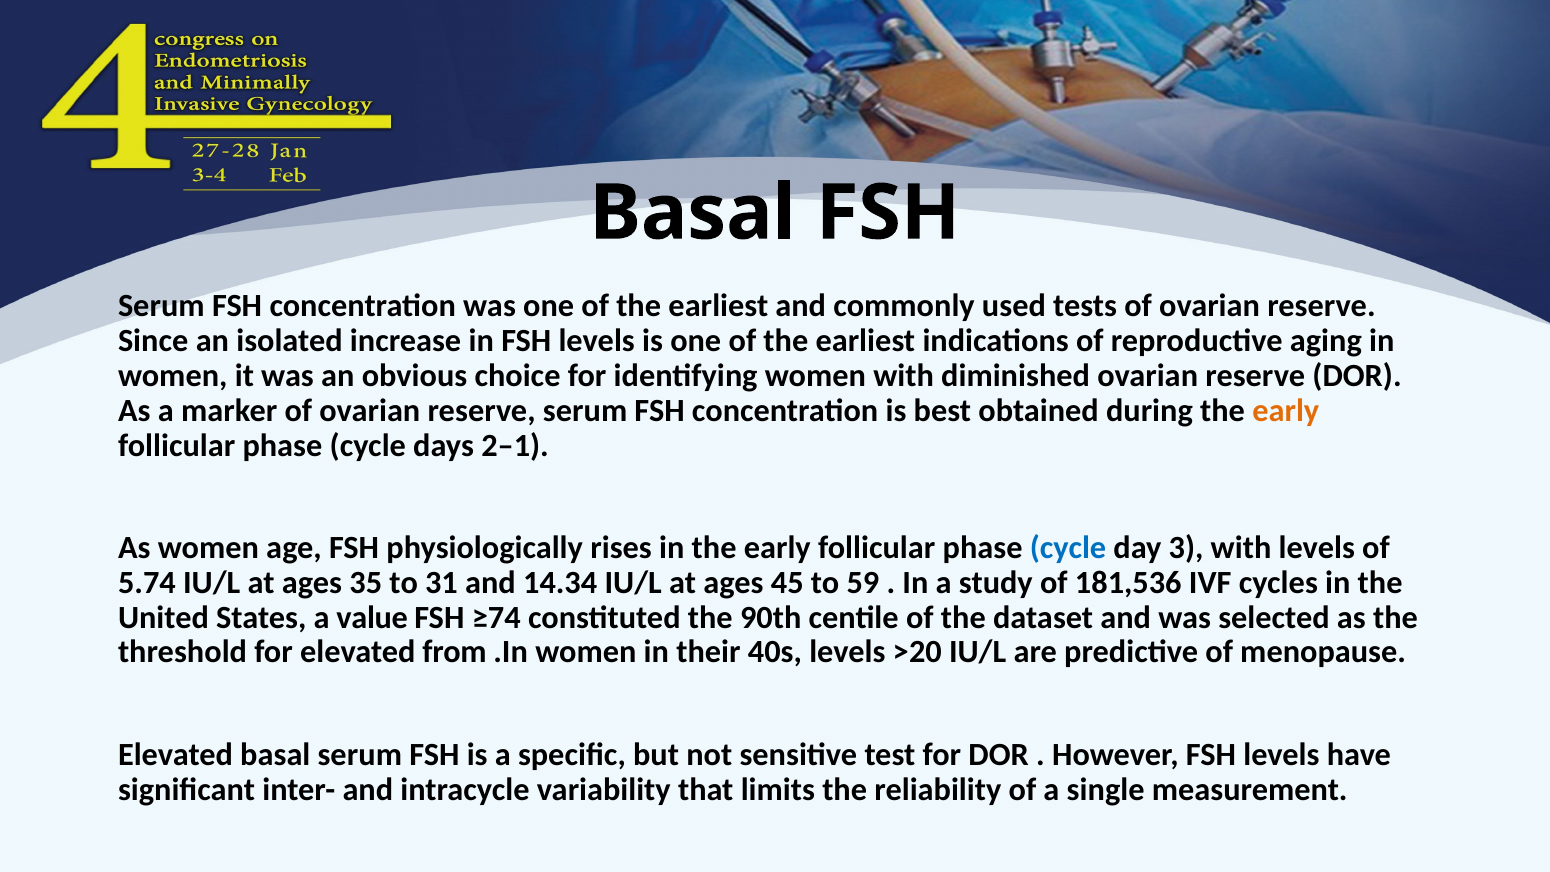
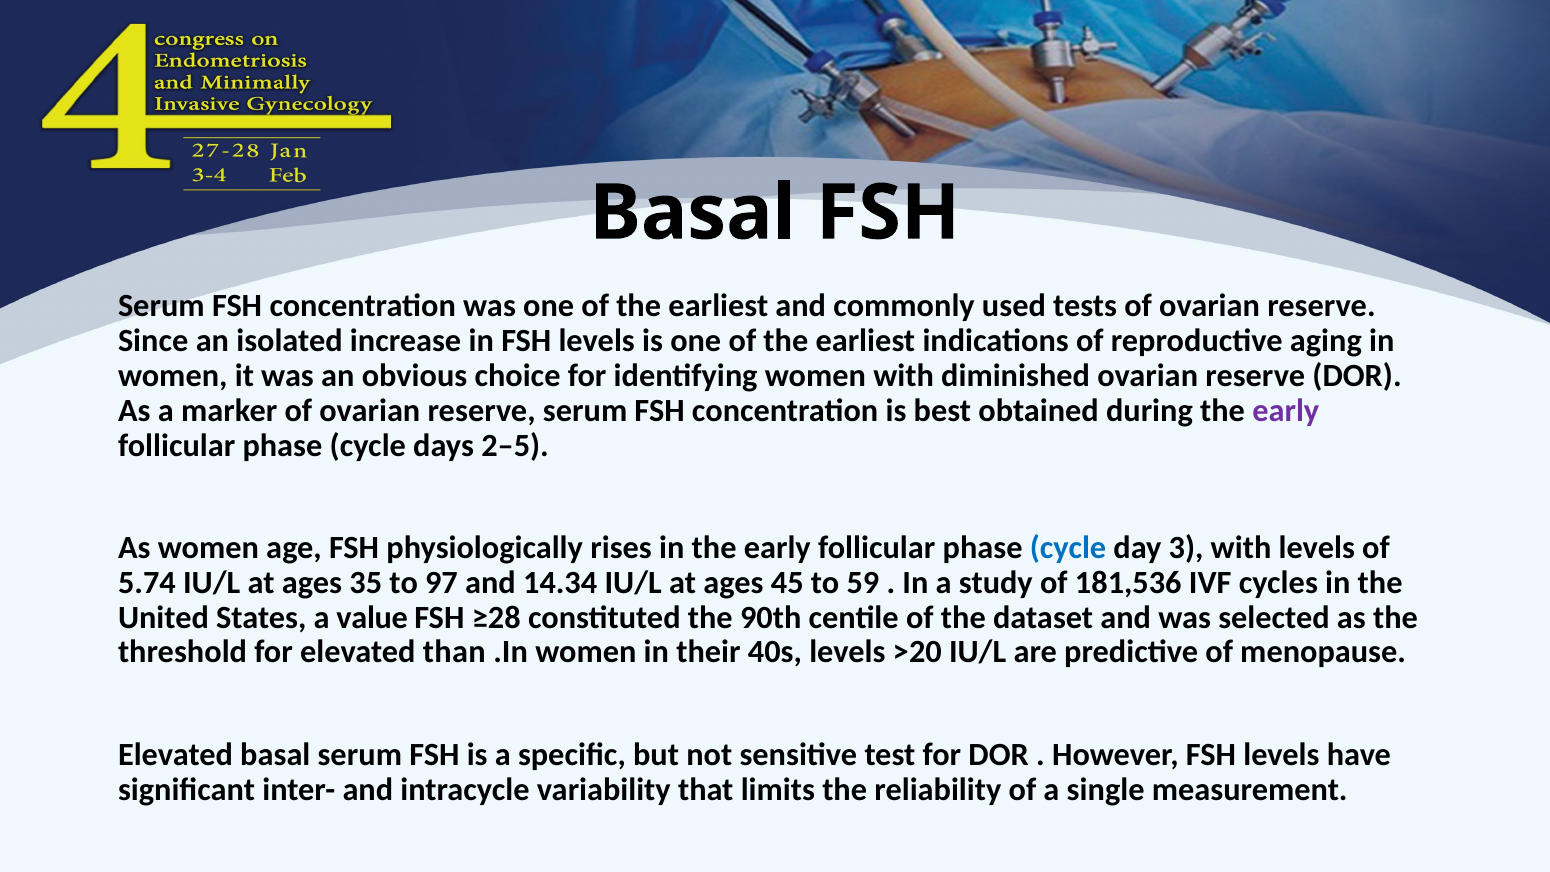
early colour: orange -> purple (1286, 410)
2–1: 2–1 -> 2–5 (515, 445)
31: 31 -> 97 (441, 582)
≥74: ≥74 -> ≥28 (496, 617)
from: from -> than (454, 652)
